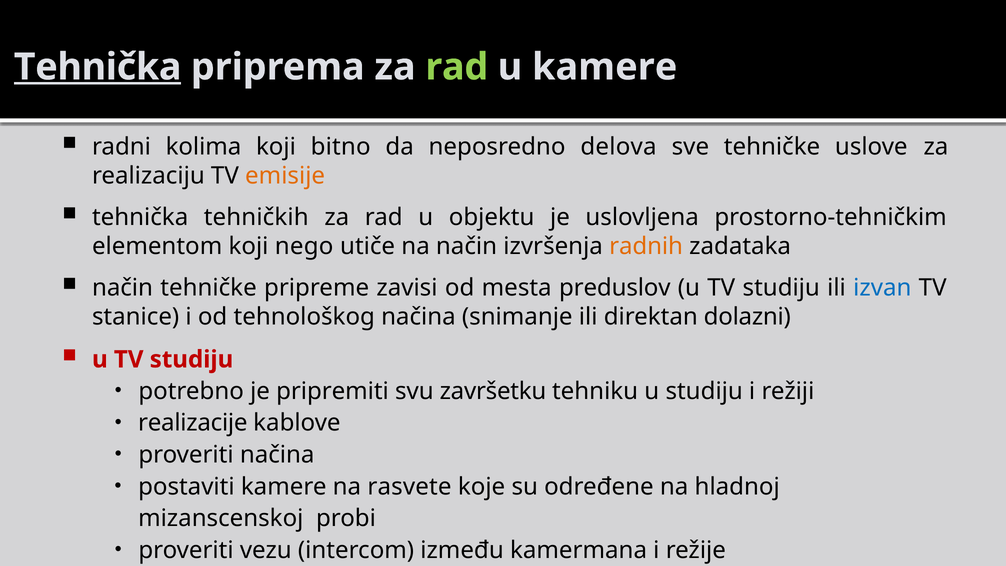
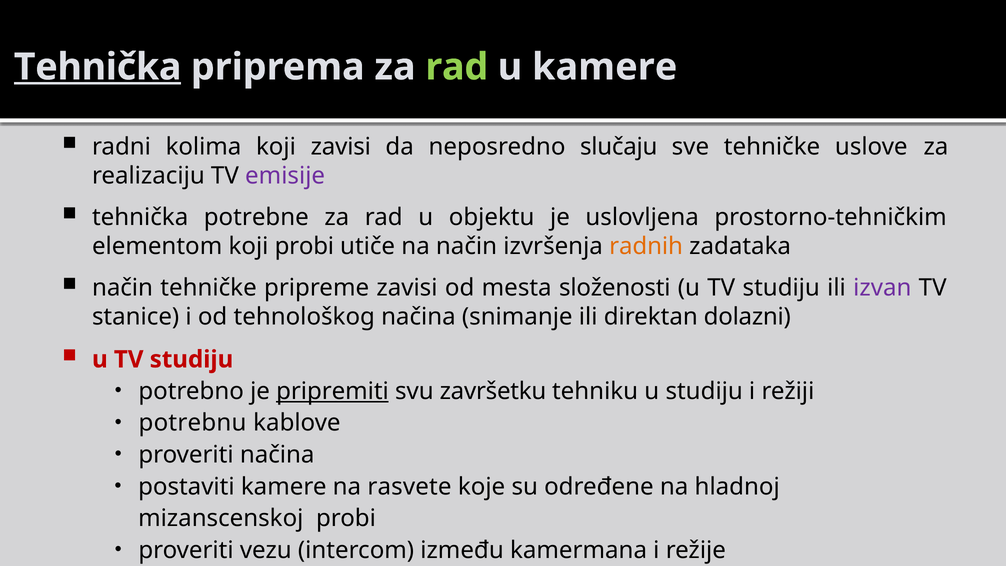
koji bitno: bitno -> zavisi (341, 147)
delova: delova -> slučaju (619, 147)
emisije colour: orange -> purple (285, 176)
tehničkih: tehničkih -> potrebne (256, 217)
koji nego: nego -> probi (304, 246)
preduslov: preduslov -> složenosti (615, 288)
izvan colour: blue -> purple (882, 288)
pripremiti underline: none -> present (332, 391)
realizacije: realizacije -> potrebnu (193, 423)
